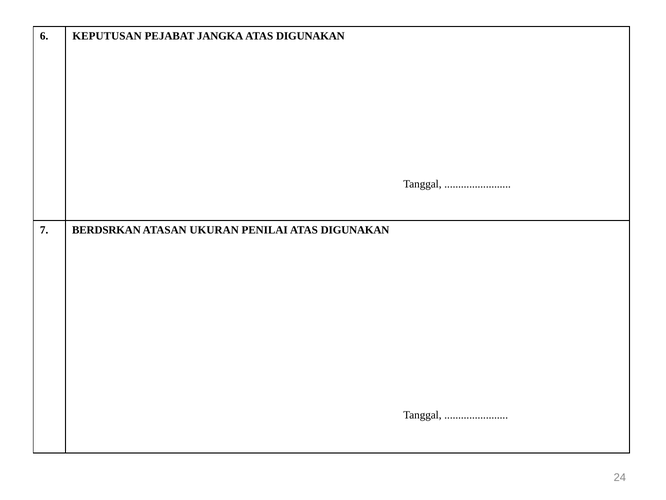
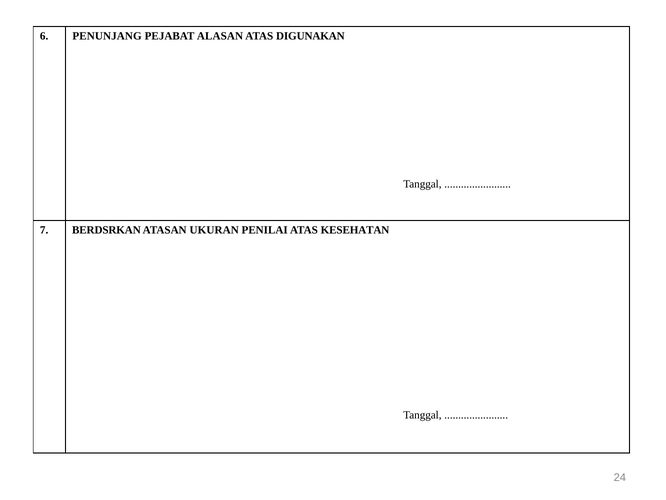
KEPUTUSAN: KEPUTUSAN -> PENUNJANG (107, 36)
JANGKA: JANGKA -> ALASAN (220, 36)
PENILAI ATAS DIGUNAKAN: DIGUNAKAN -> KESEHATAN (355, 230)
